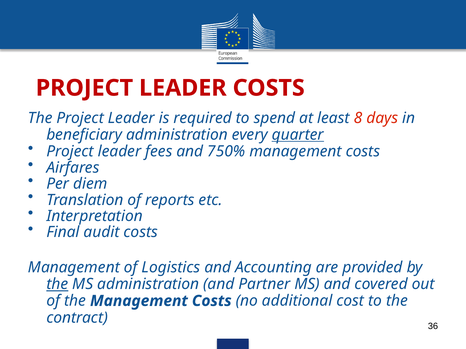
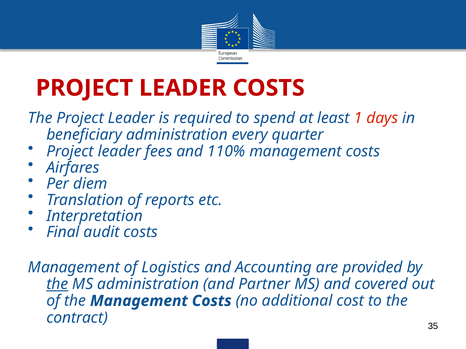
8: 8 -> 1 (358, 118)
quarter underline: present -> none (298, 135)
750%: 750% -> 110% (226, 152)
36: 36 -> 35 (433, 327)
